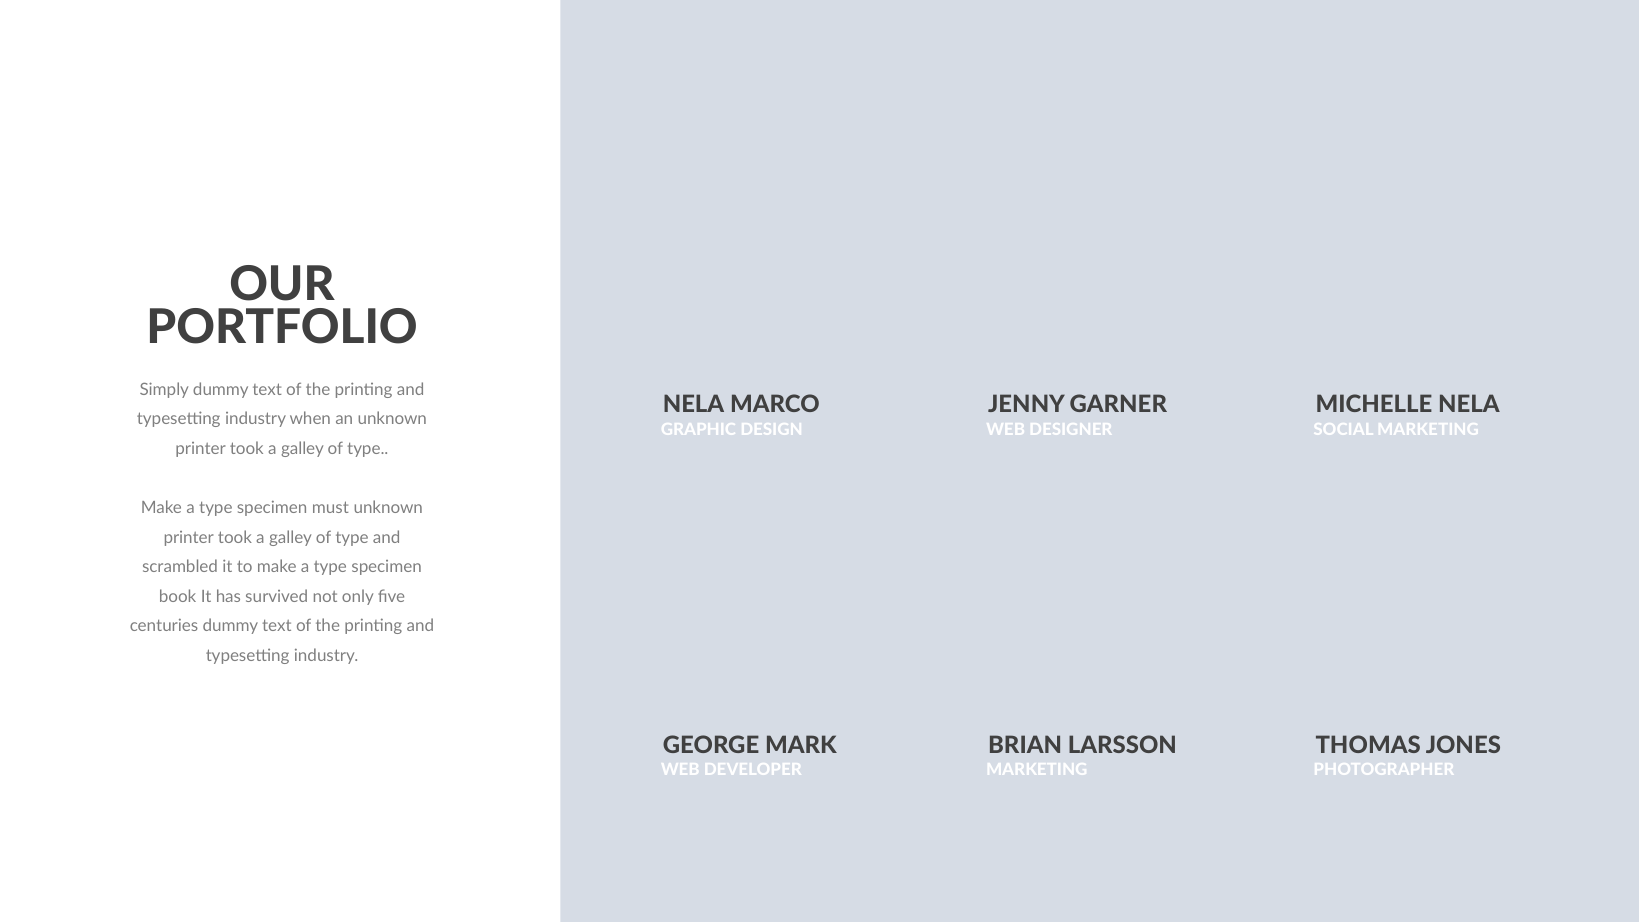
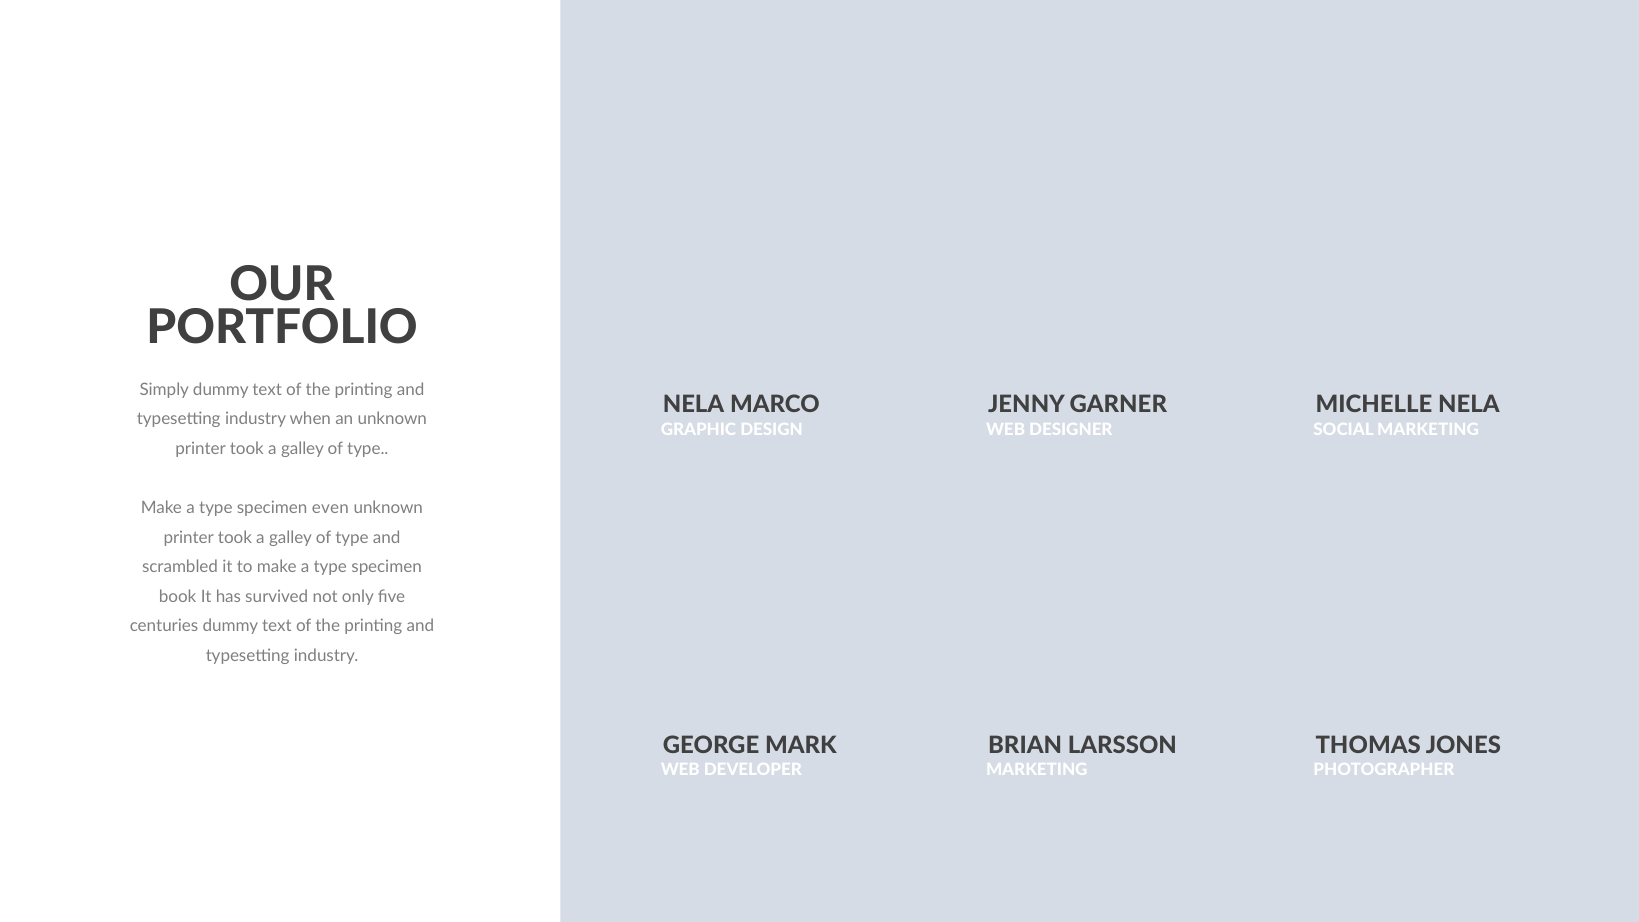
must: must -> even (330, 508)
